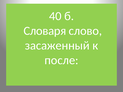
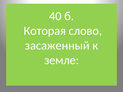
Словаря: Словаря -> Которая (45, 31)
после: после -> земле (62, 60)
